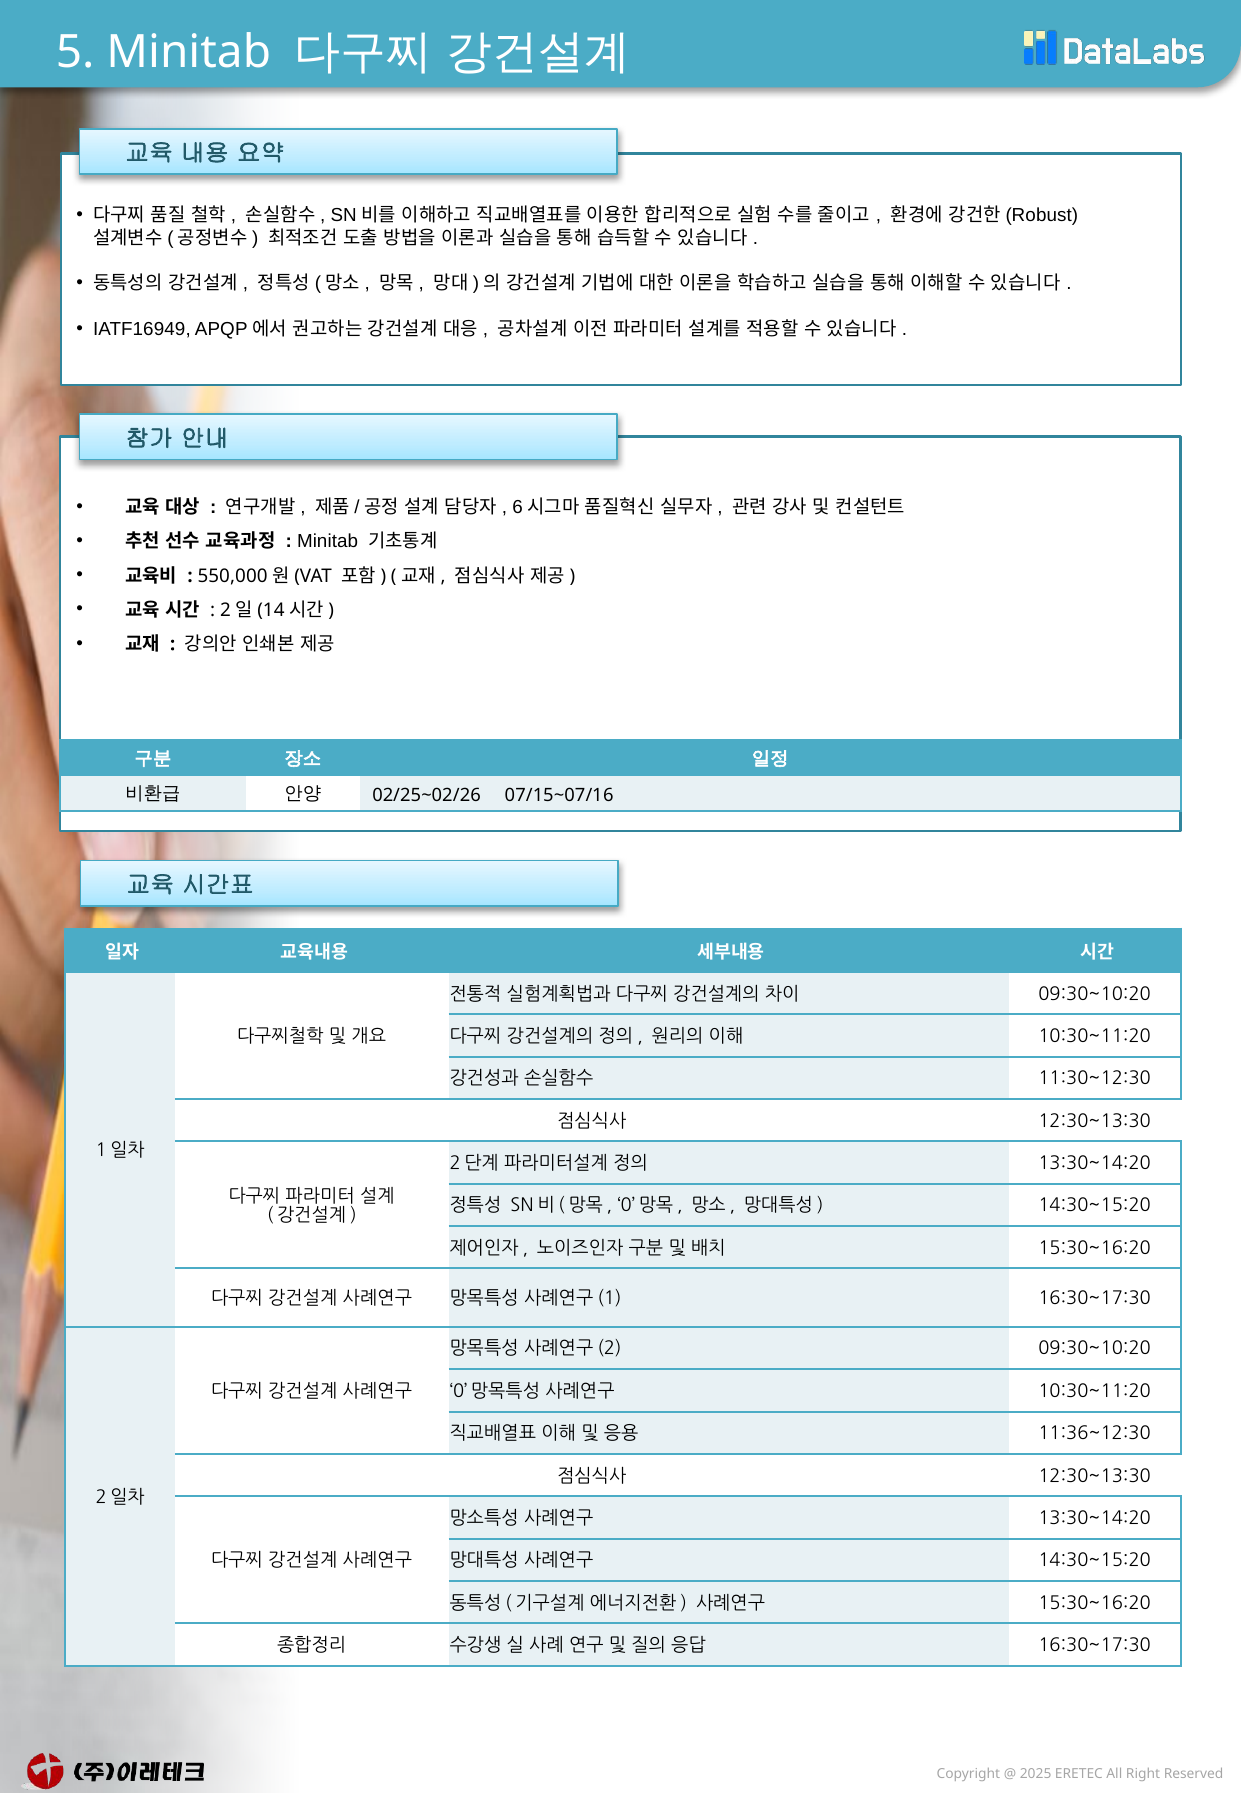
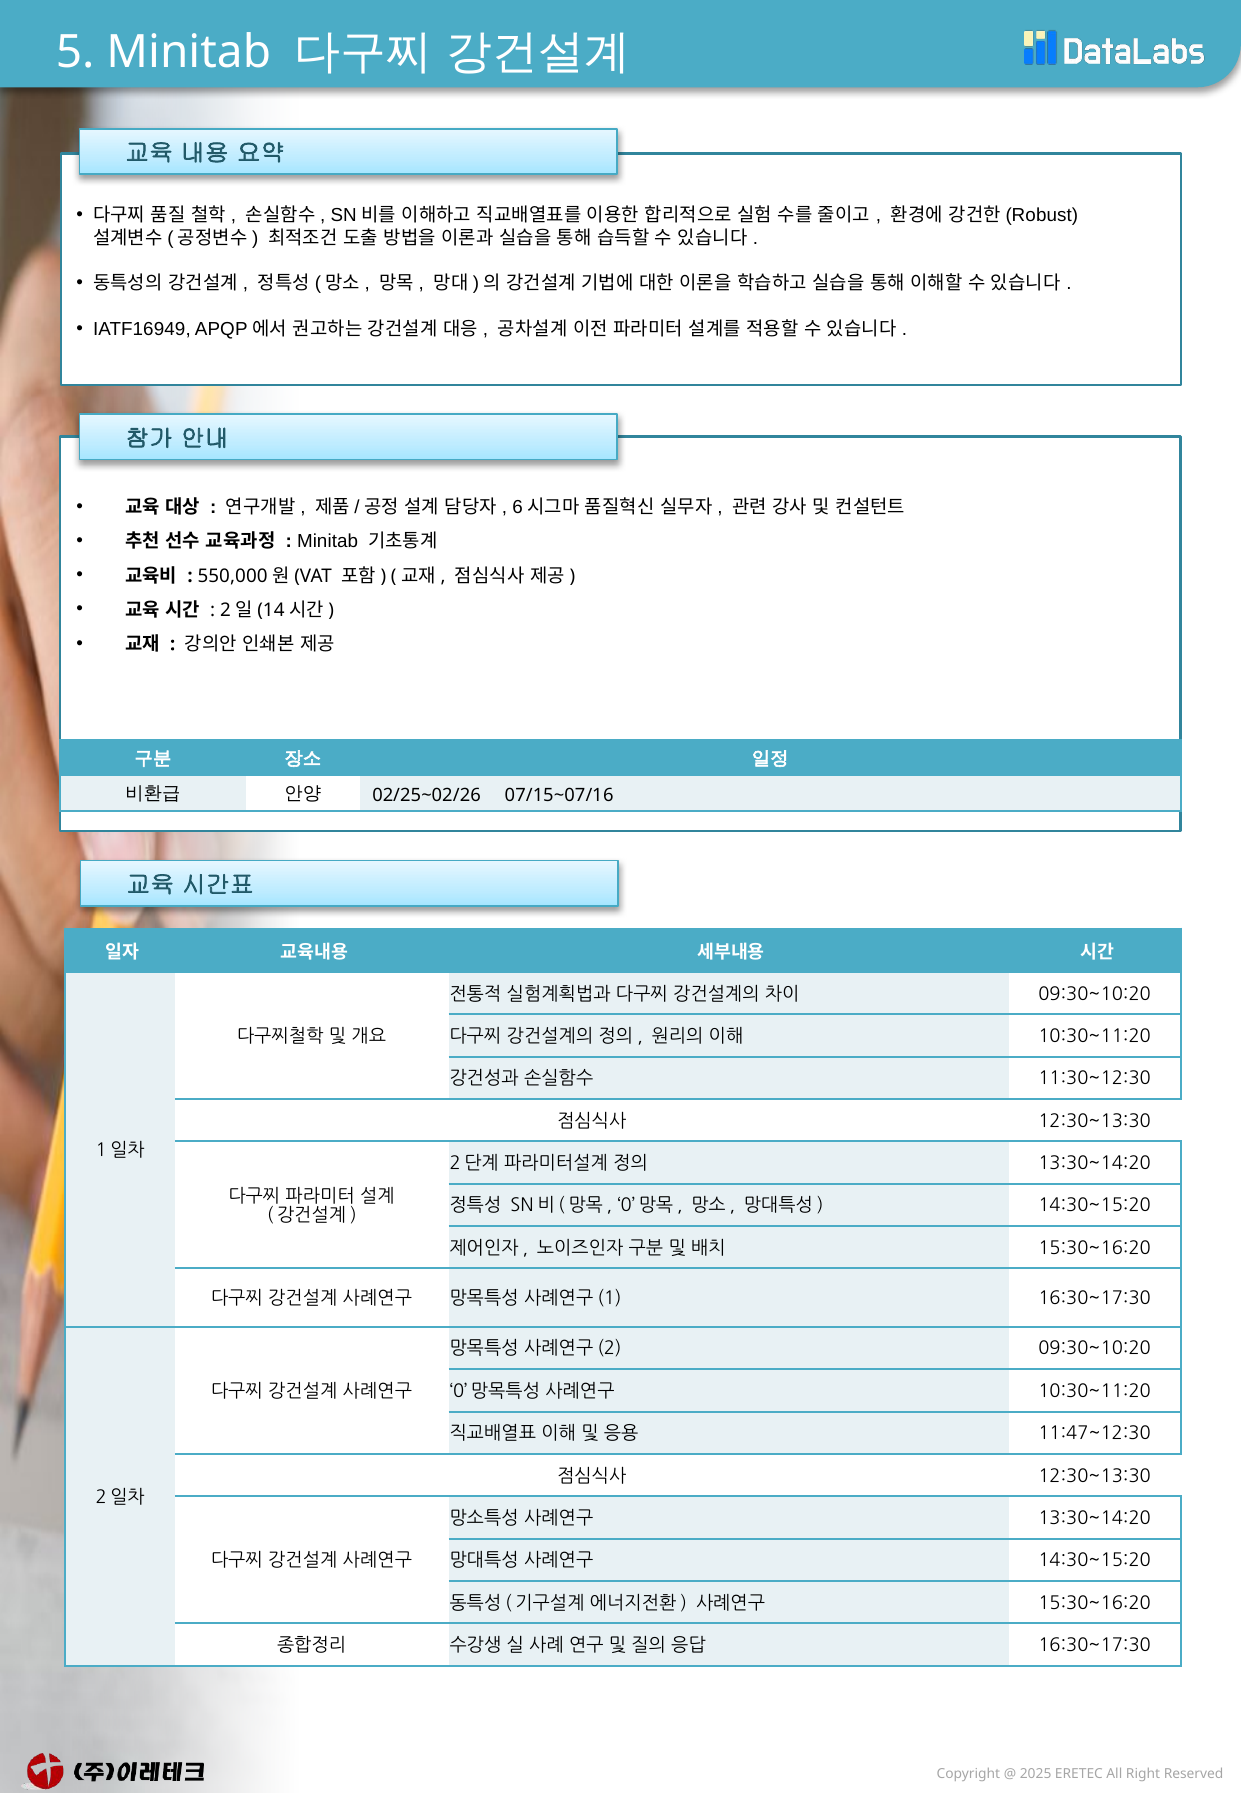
11:36~12:30: 11:36~12:30 -> 11:47~12:30 (1095, 1433)
